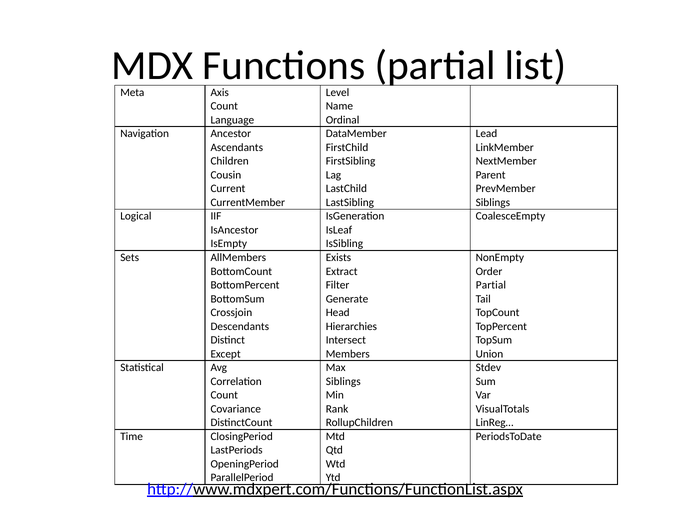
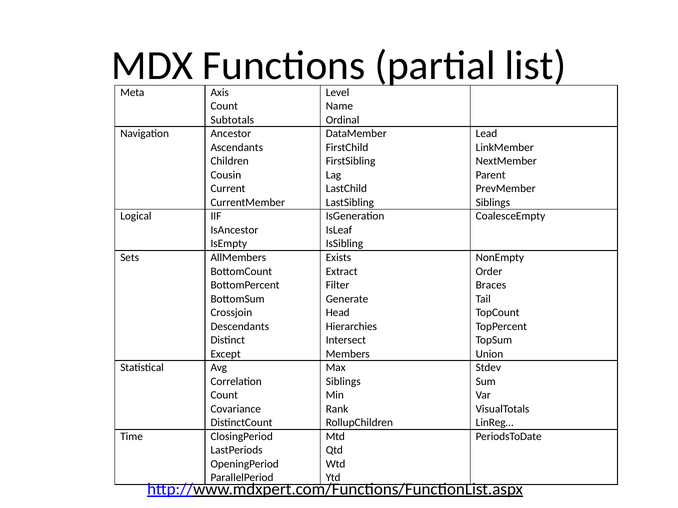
Language: Language -> Subtotals (232, 120)
Partial: Partial -> Braces (491, 285)
